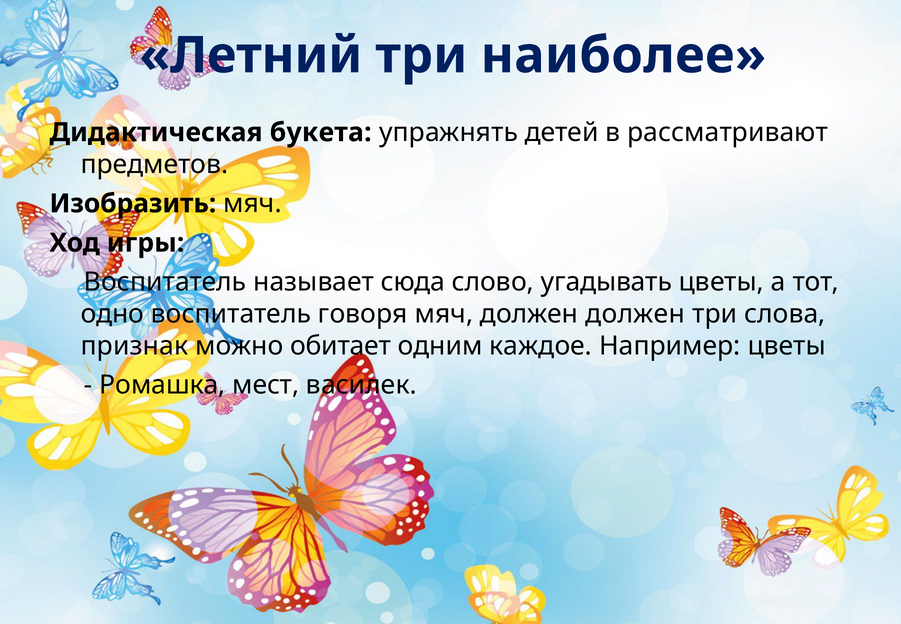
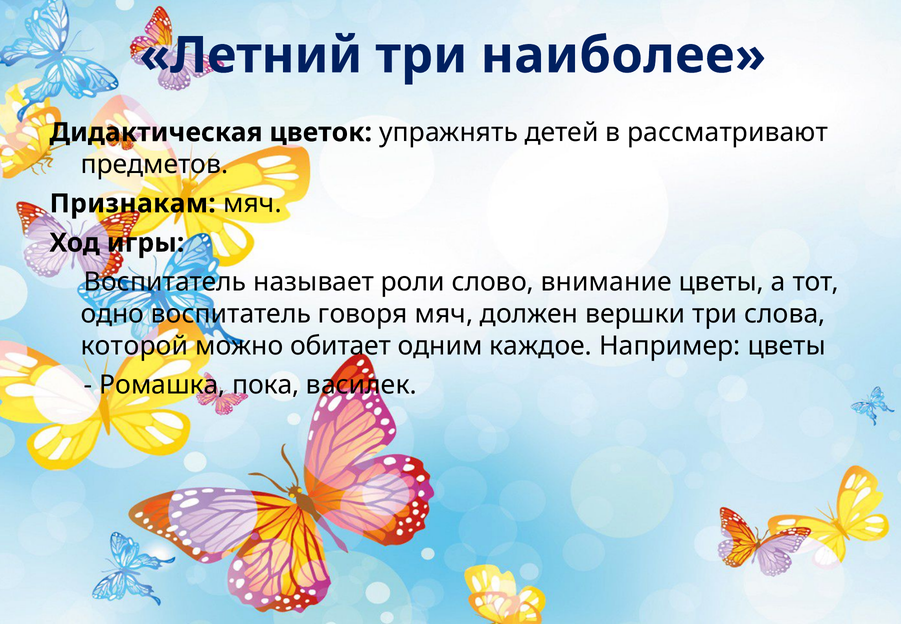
букета: букета -> цветок (321, 132)
Изобразить: Изобразить -> Признакам (133, 204)
сюда: сюда -> роли (413, 282)
угадывать: угадывать -> внимание (606, 282)
должен должен: должен -> вершки (635, 314)
признак: признак -> которой (135, 346)
мест: мест -> пока (266, 385)
